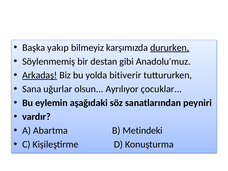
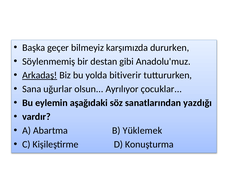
yakıp: yakıp -> geçer (58, 48)
dururken underline: present -> none (170, 48)
peyniri: peyniri -> yazdığı (198, 103)
Metindeki: Metindeki -> Yüklemek (143, 131)
